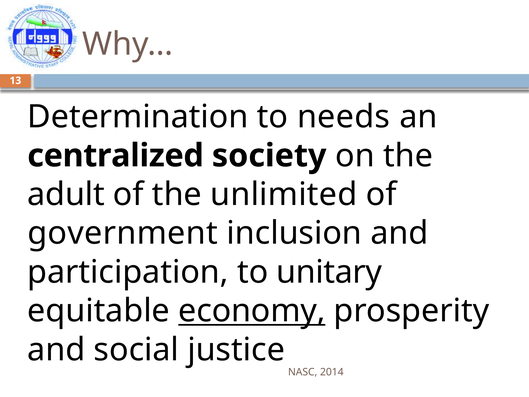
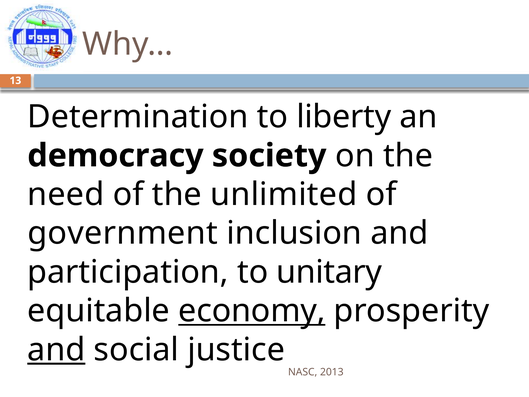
needs: needs -> liberty (344, 117)
centralized: centralized -> democracy (115, 156)
adult: adult -> need (66, 194)
and underline: none -> present (56, 350)
2014: 2014 -> 2013 (332, 372)
